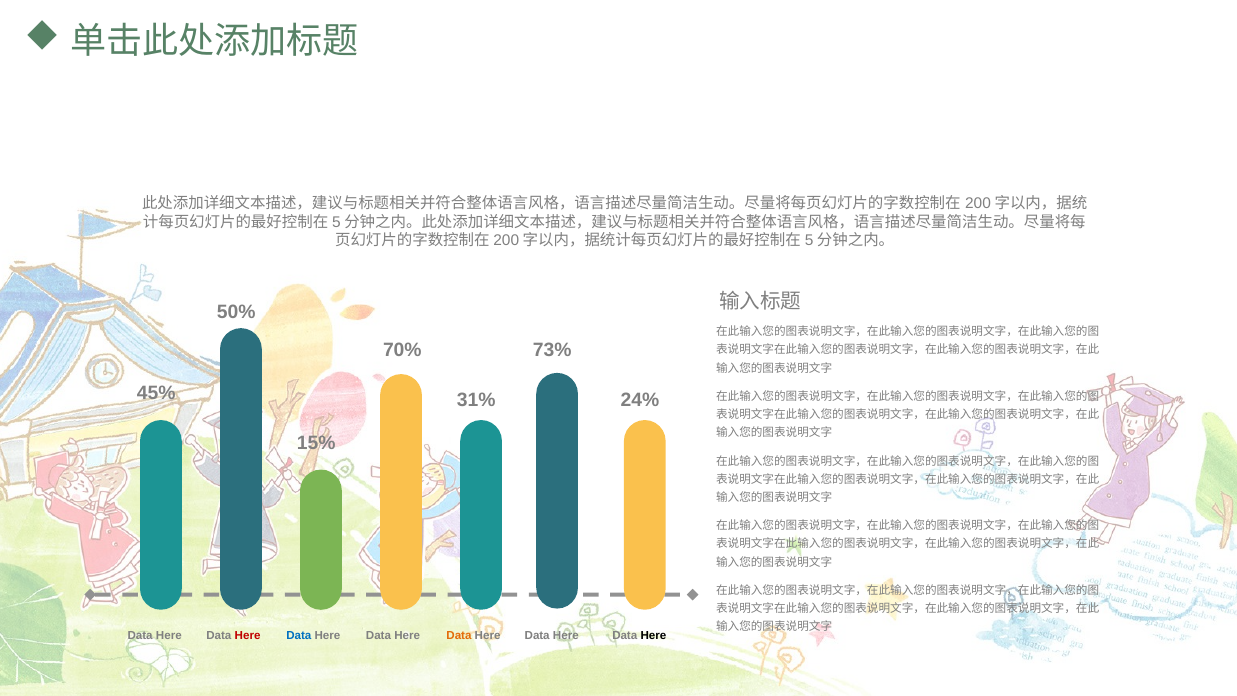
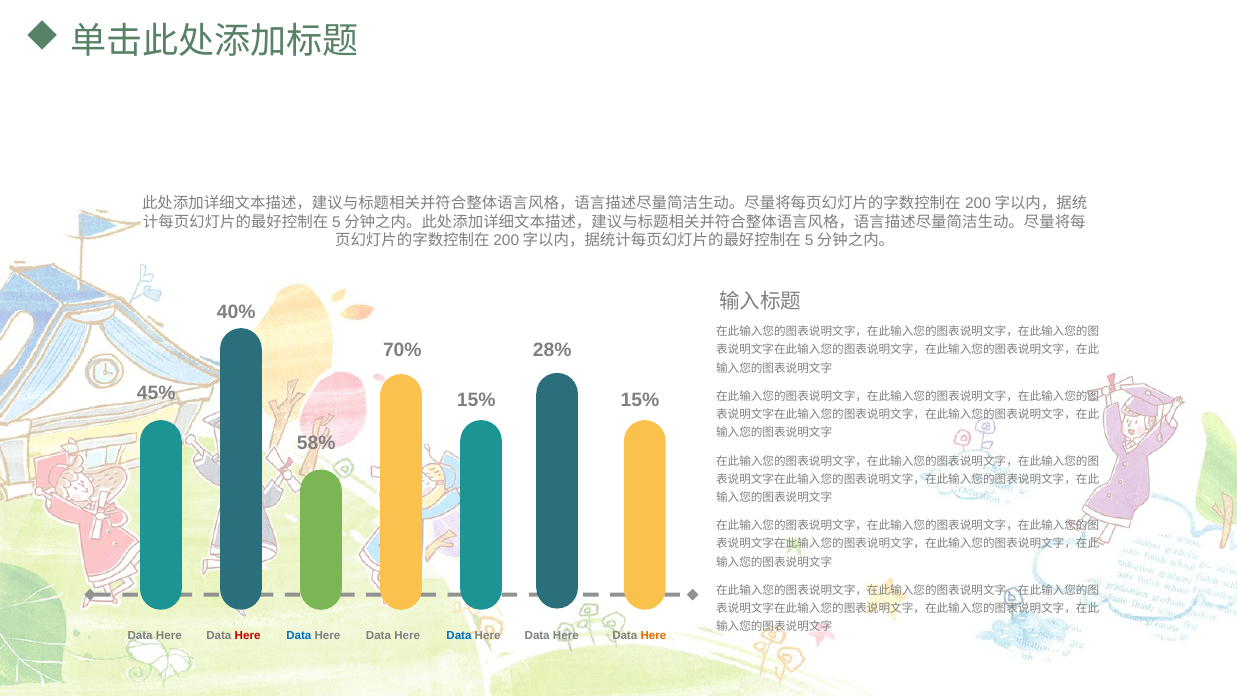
50%: 50% -> 40% (236, 312)
73%: 73% -> 28% (552, 350)
31%: 31% -> 15% (476, 400)
24%: 24% -> 15% (640, 400)
15%: 15% -> 58% (316, 443)
Here colour: black -> orange (653, 635)
Data colour: orange -> blue (459, 636)
